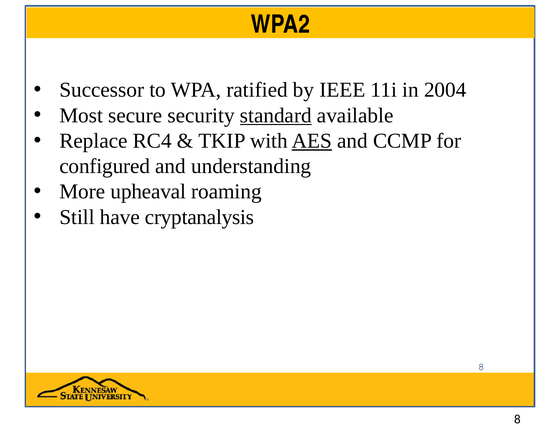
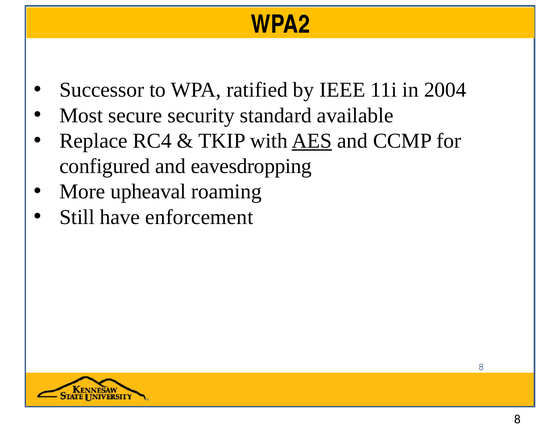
standard underline: present -> none (276, 116)
understanding: understanding -> eavesdropping (251, 167)
cryptanalysis: cryptanalysis -> enforcement (199, 217)
